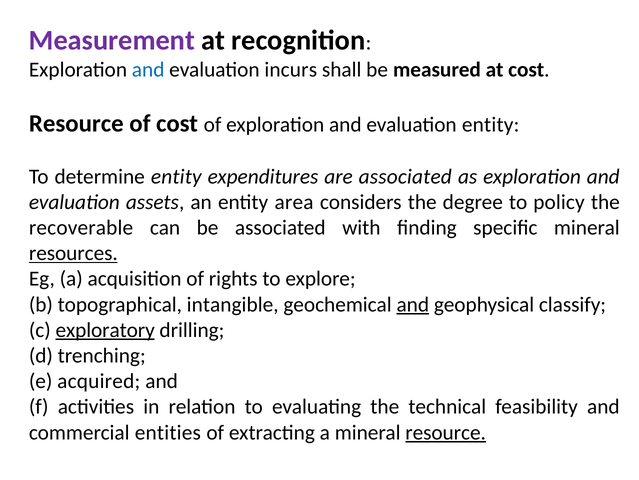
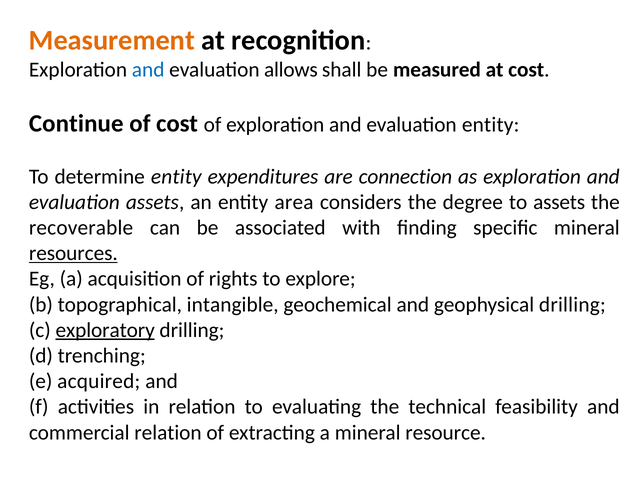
Measurement colour: purple -> orange (112, 40)
incurs: incurs -> allows (291, 70)
Resource: Resource -> Continue (76, 123)
are associated: associated -> connection (405, 176)
to policy: policy -> assets (559, 202)
and underline: present -> none (413, 304)
geophysical classify: classify -> drilling (572, 304)
commercial entities: entities -> relation (168, 432)
resource underline: present -> none (446, 432)
